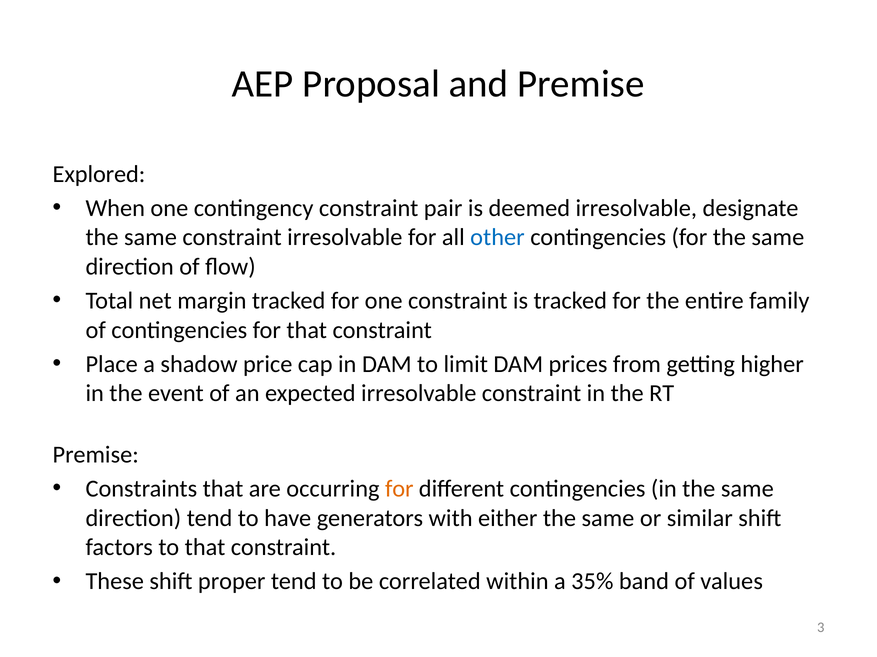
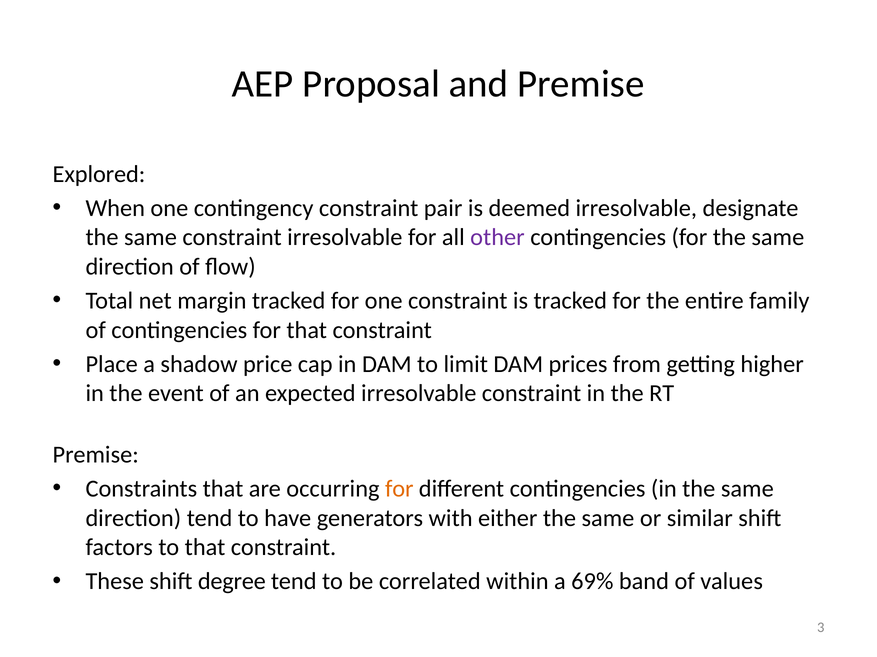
other colour: blue -> purple (497, 238)
proper: proper -> degree (232, 582)
35%: 35% -> 69% (592, 582)
